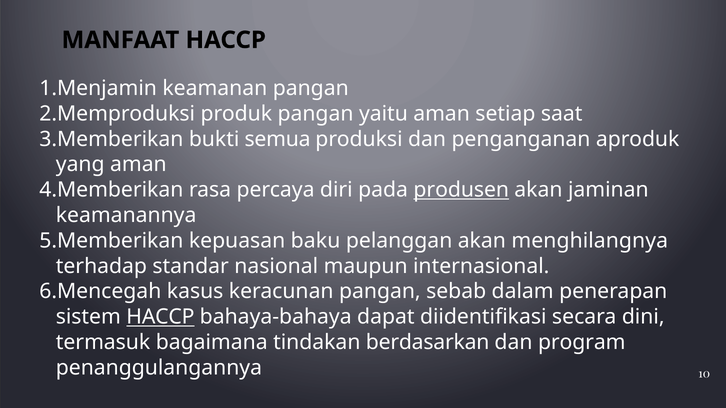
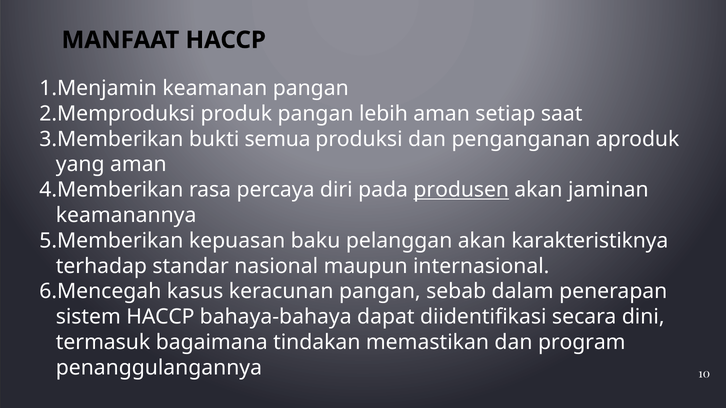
yaitu: yaitu -> lebih (383, 114)
menghilangnya: menghilangnya -> karakteristiknya (590, 241)
HACCP underline: present -> none (160, 317)
berdasarkan: berdasarkan -> memastikan (427, 343)
